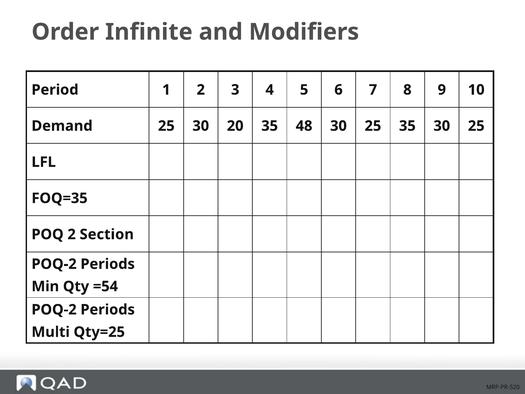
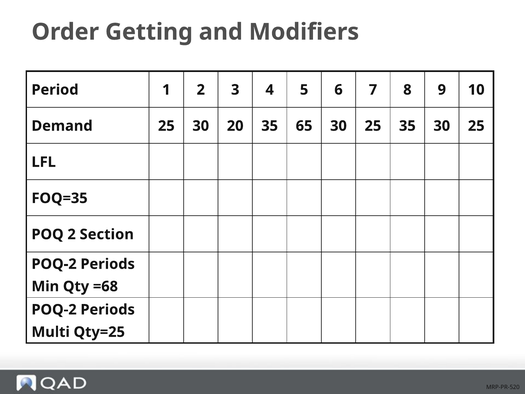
Infinite: Infinite -> Getting (149, 32)
48: 48 -> 65 (304, 126)
=54: =54 -> =68 (105, 286)
